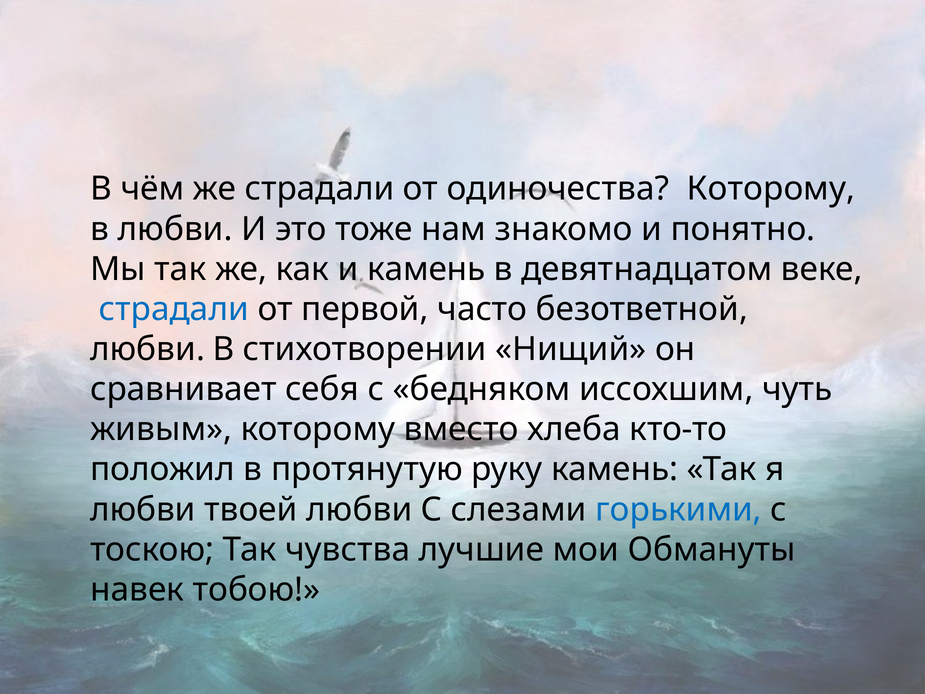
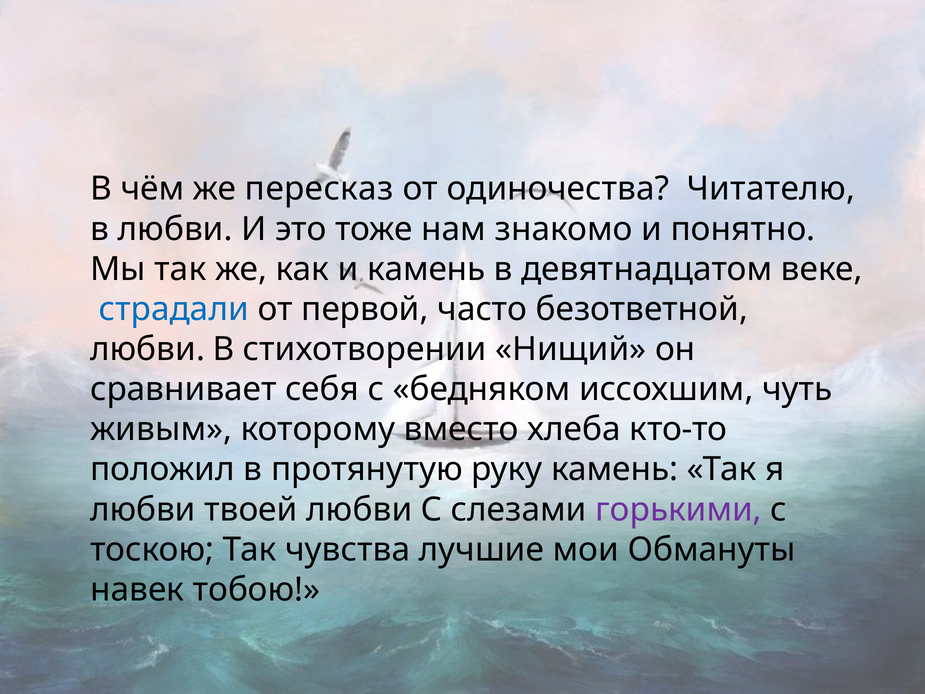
же страдали: страдали -> пересказ (319, 189)
одиночества Которому: Которому -> Читателю (771, 189)
горькими colour: blue -> purple (679, 509)
